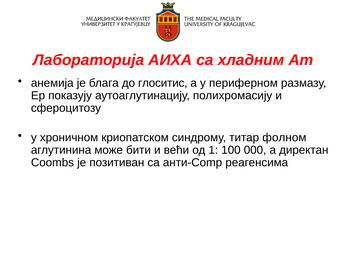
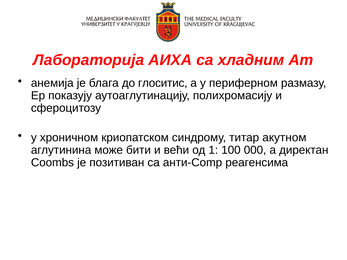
фолном: фолном -> акутном (284, 138)
